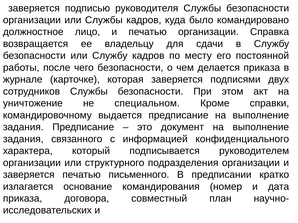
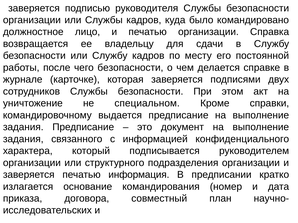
делается приказа: приказа -> справке (262, 68)
письменного: письменного -> информация (139, 175)
